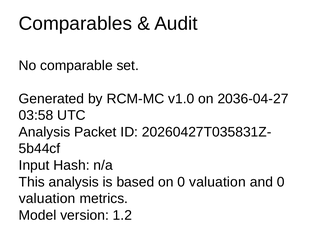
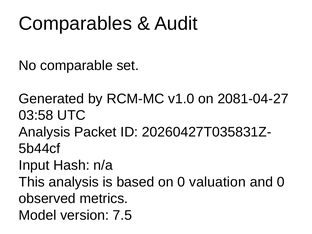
2036-04-27: 2036-04-27 -> 2081-04-27 (253, 99)
valuation: valuation -> observed (47, 199)
1.2: 1.2 -> 7.5 (122, 215)
